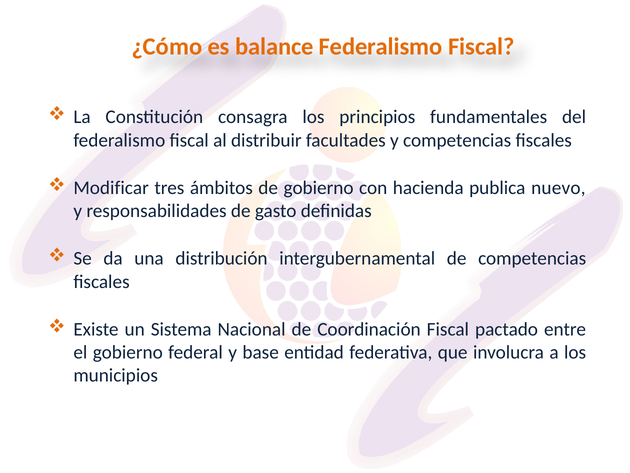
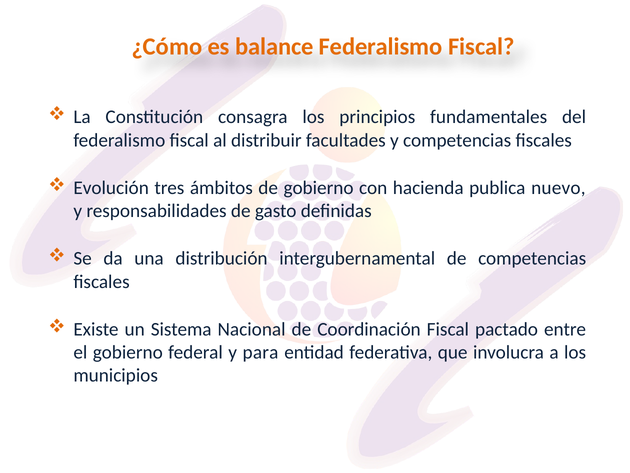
Modificar: Modificar -> Evolución (111, 188)
base: base -> para (261, 352)
